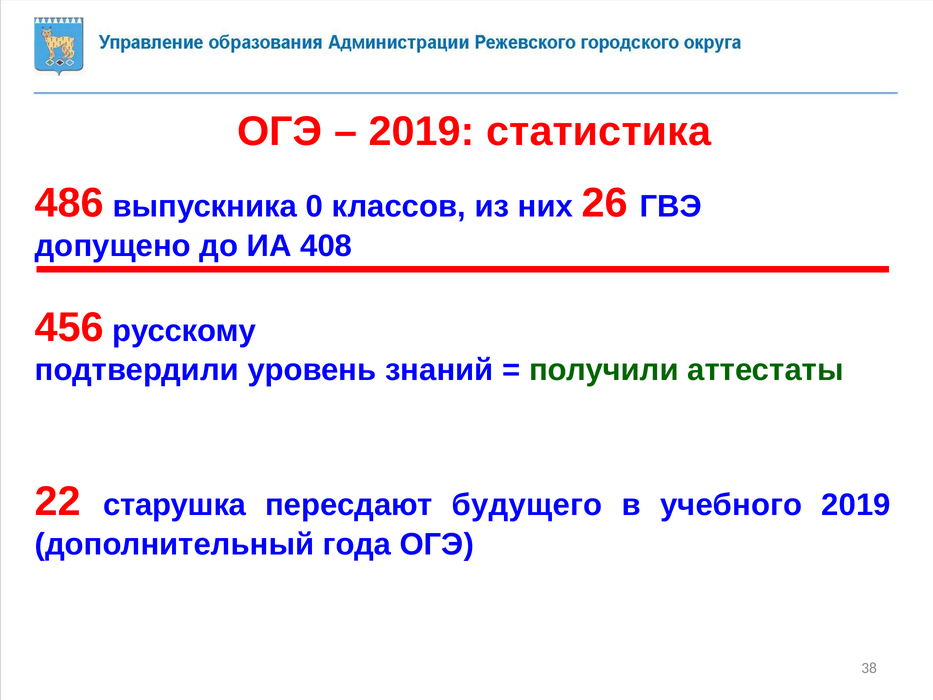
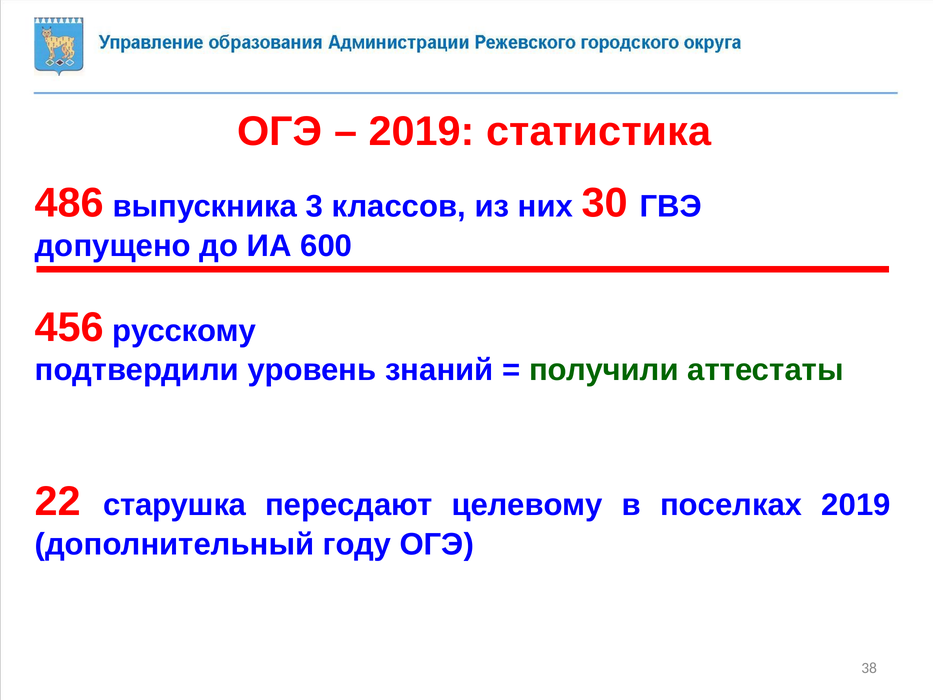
0: 0 -> 3 (314, 206)
26: 26 -> 30 (605, 203)
408: 408 -> 600 (326, 246)
будущего: будущего -> целевому (527, 505)
учебного: учебного -> поселках (731, 505)
года: года -> году (357, 544)
